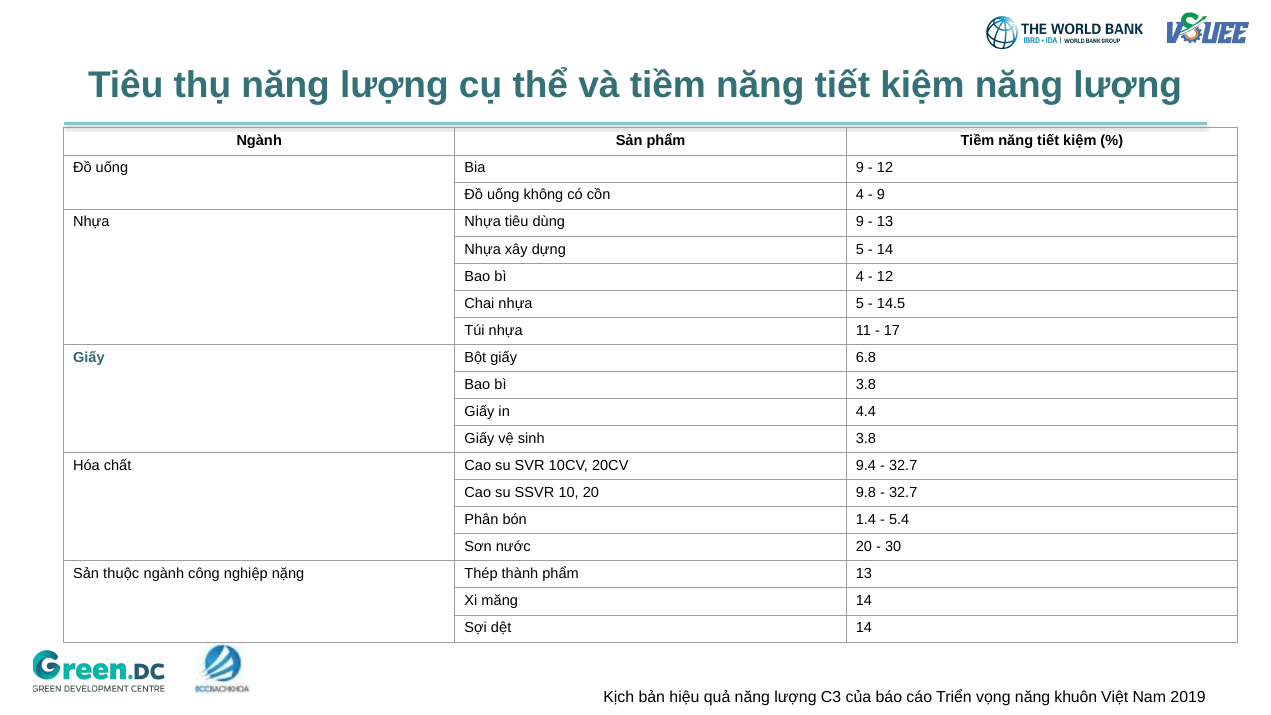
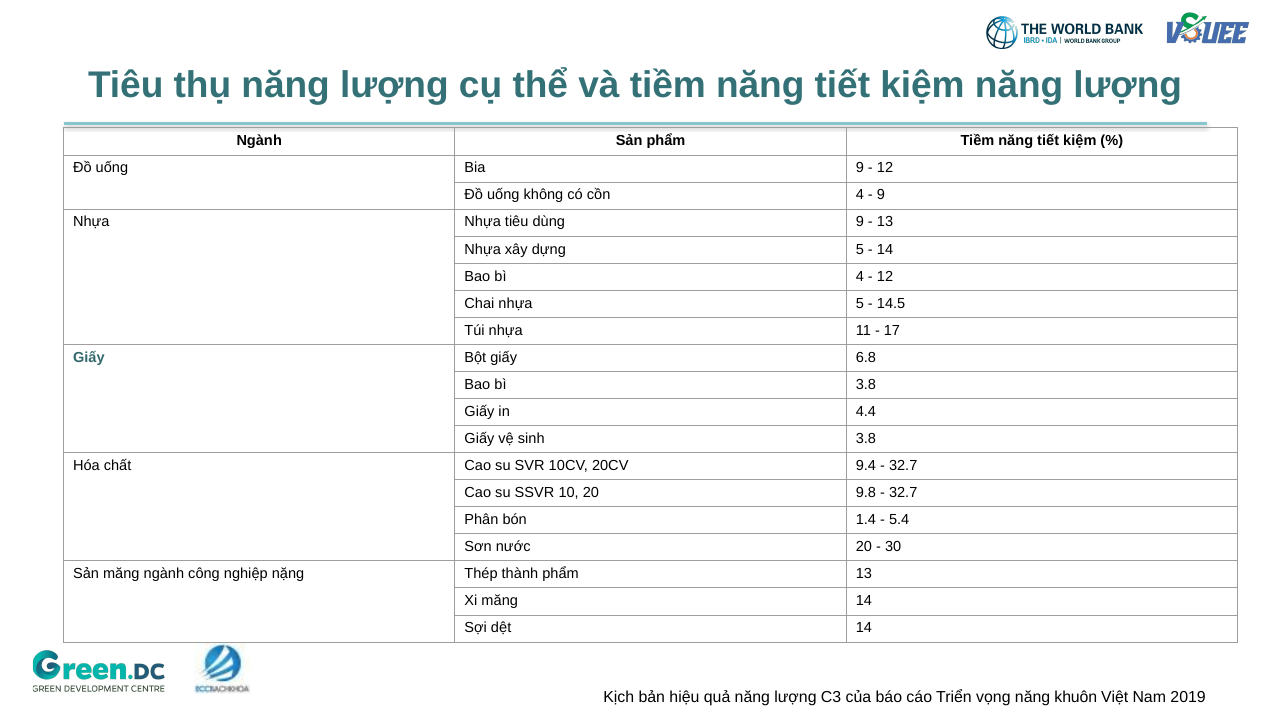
Sản thuộc: thuộc -> măng (121, 574)
